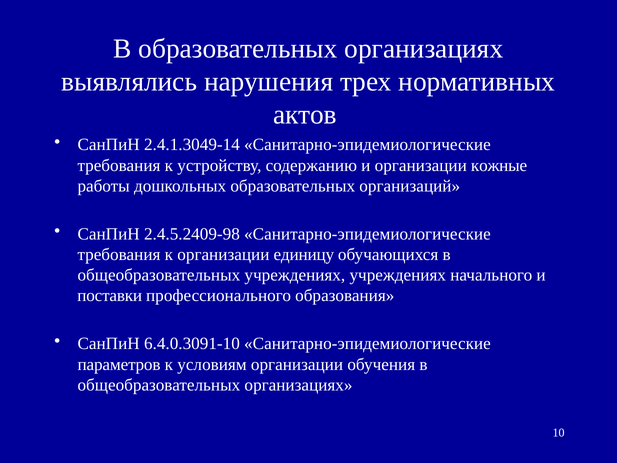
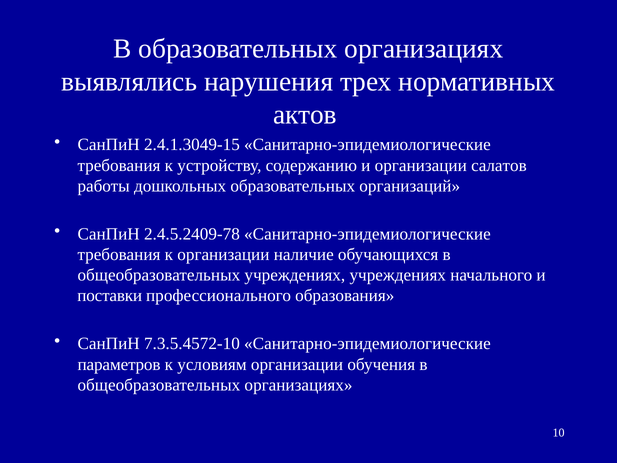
2.4.1.3049-14: 2.4.1.3049-14 -> 2.4.1.3049-15 (192, 145)
кожные: кожные -> салатов (499, 165)
2.4.5.2409-98: 2.4.5.2409-98 -> 2.4.5.2409-78 (192, 234)
единицу: единицу -> наличие (304, 254)
6.4.0.3091-10: 6.4.0.3091-10 -> 7.3.5.4572-10 (192, 344)
